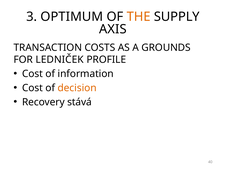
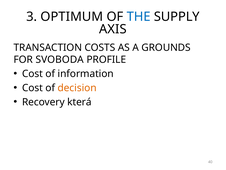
THE colour: orange -> blue (139, 17)
LEDNIČEK: LEDNIČEK -> SVOBODA (60, 59)
stává: stává -> která (79, 102)
